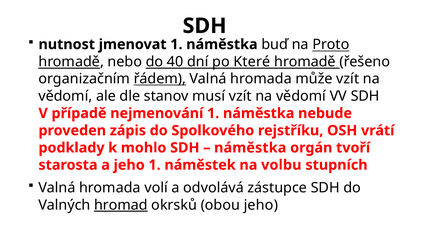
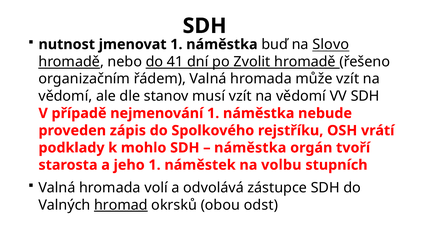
Proto: Proto -> Slovo (331, 44)
40: 40 -> 41 (175, 62)
Které: Které -> Zvolit (252, 62)
řádem underline: present -> none (160, 79)
obou jeho: jeho -> odst (261, 205)
